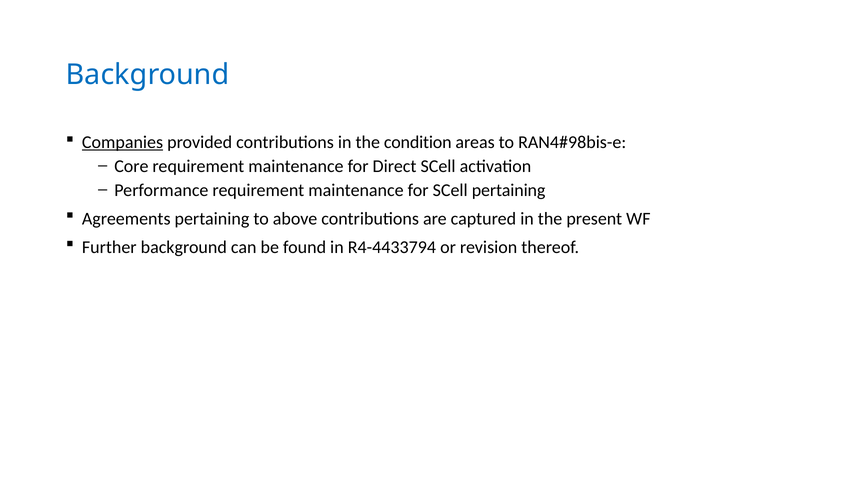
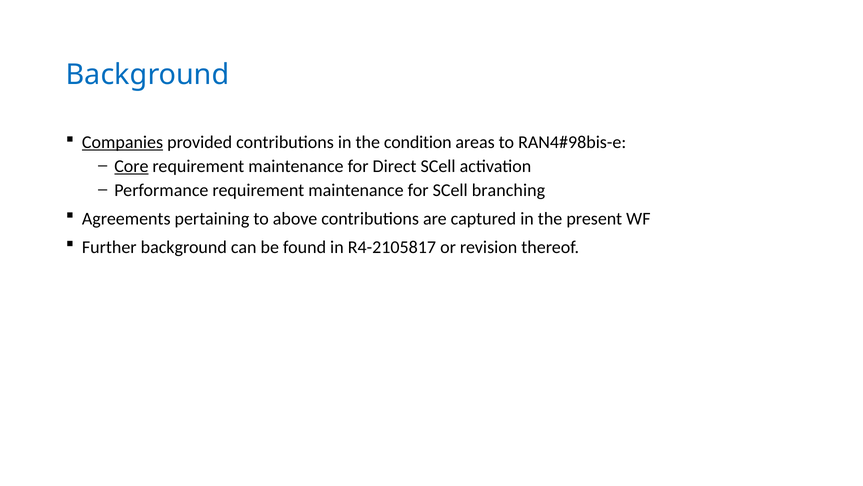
Core underline: none -> present (131, 166)
SCell pertaining: pertaining -> branching (508, 190)
R4-4433794: R4-4433794 -> R4-2105817 (392, 247)
